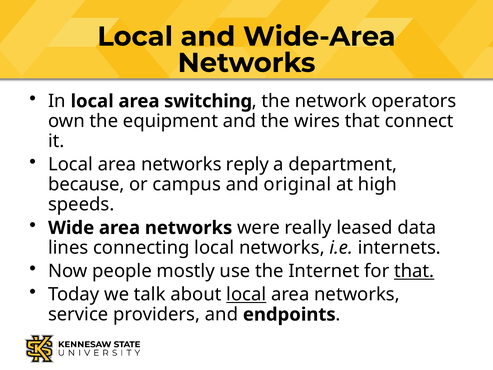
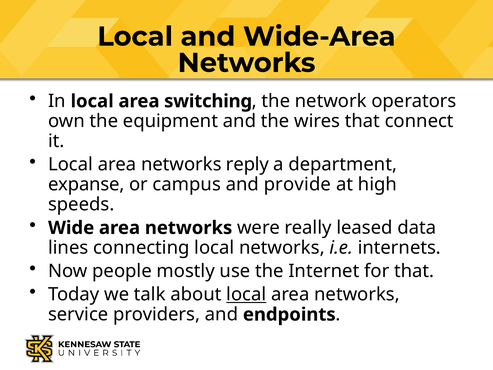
because: because -> expanse (86, 184)
original: original -> provide (297, 184)
that underline: present -> none (414, 271)
